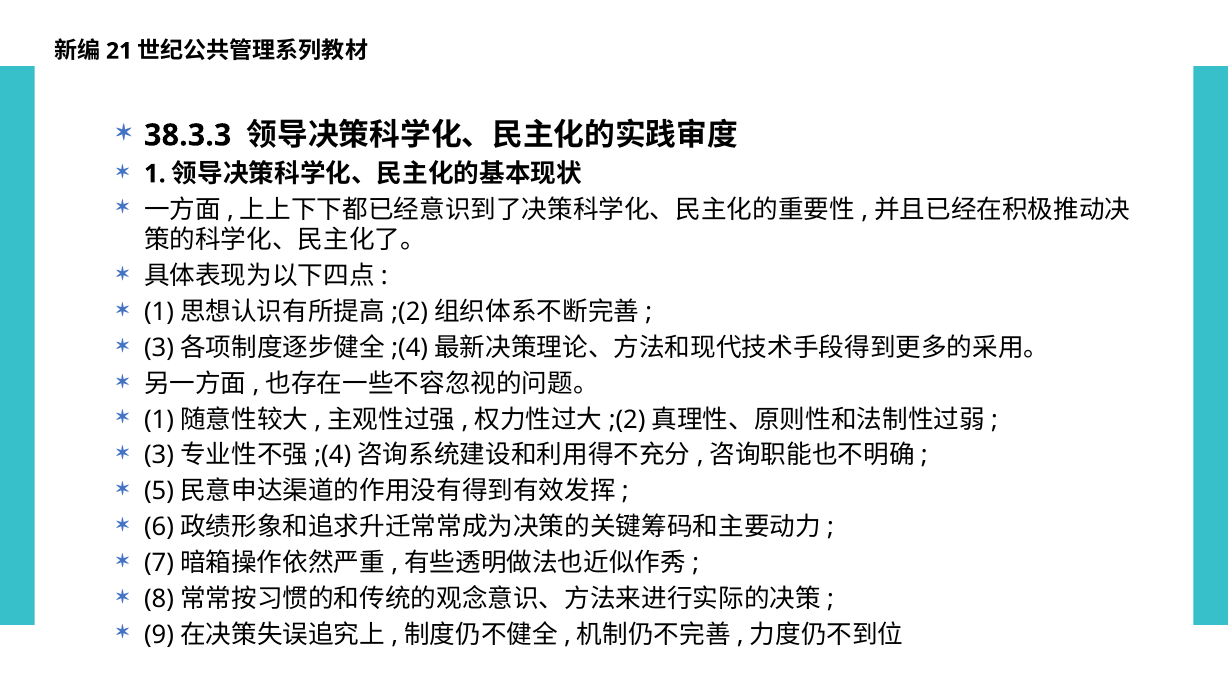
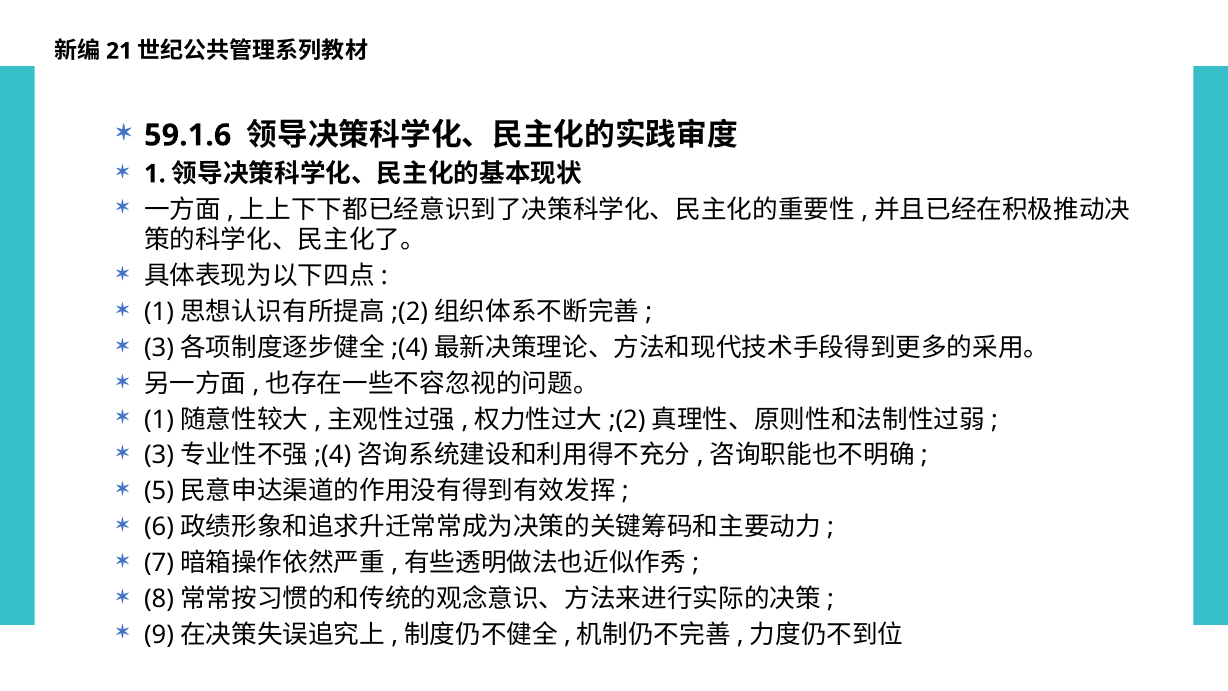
38.3.3: 38.3.3 -> 59.1.6 (188, 135)
